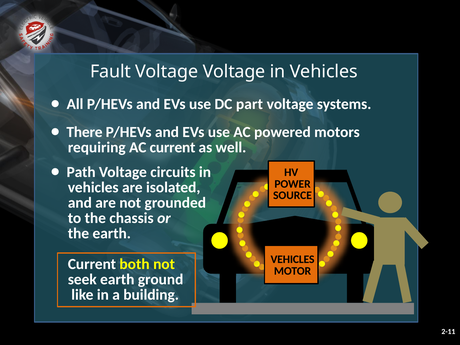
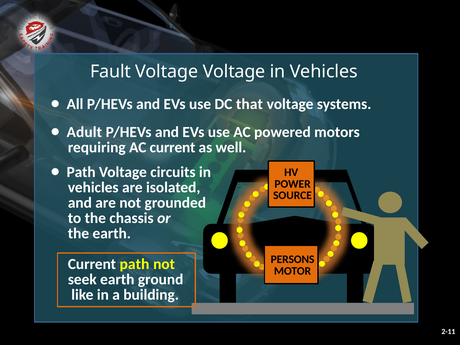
part: part -> that (249, 104)
There: There -> Adult (84, 132)
VEHICLES: VEHICLES -> PERSONS (293, 259)
Current both: both -> path (134, 264)
